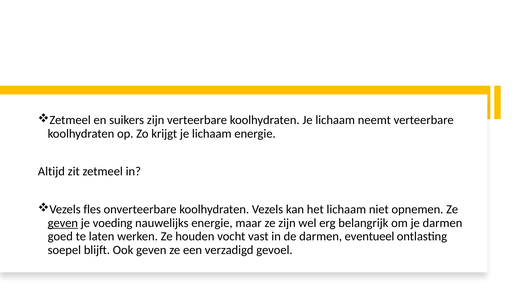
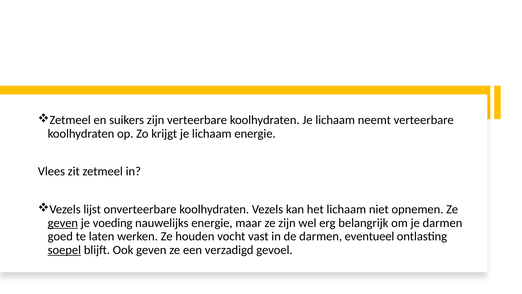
Altijd: Altijd -> Vlees (51, 171)
fles: fles -> lijst (92, 209)
soepel underline: none -> present (64, 250)
